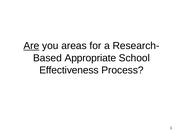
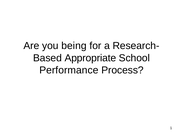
Are underline: present -> none (31, 46)
areas: areas -> being (74, 46)
Effectiveness: Effectiveness -> Performance (69, 70)
